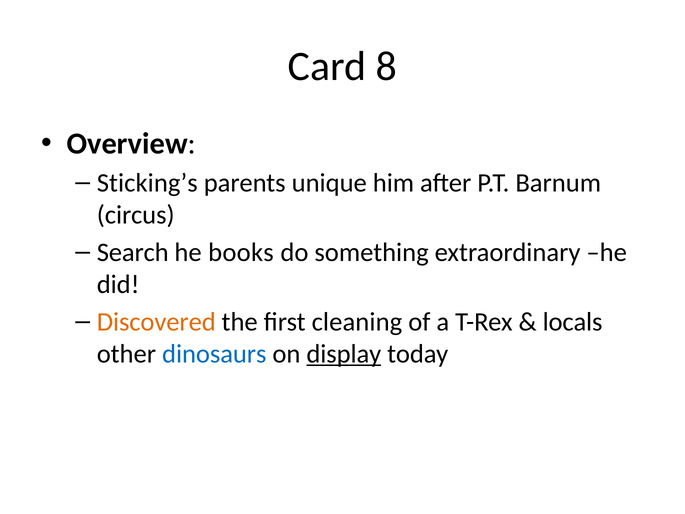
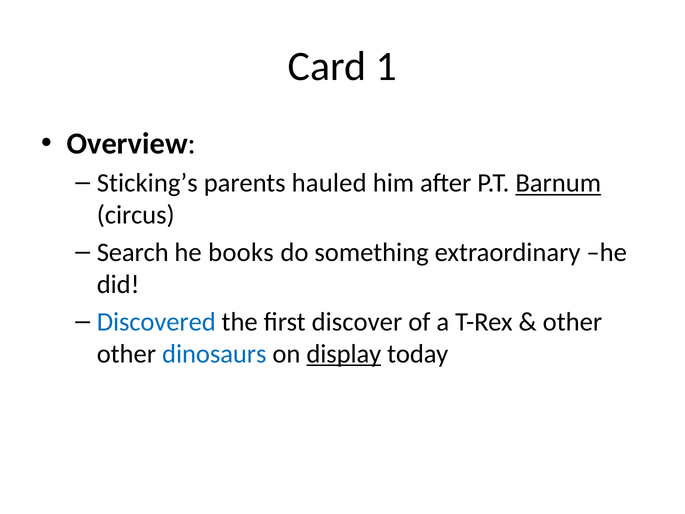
8: 8 -> 1 (386, 66)
unique: unique -> hauled (329, 183)
Barnum underline: none -> present (558, 183)
Discovered colour: orange -> blue (156, 322)
cleaning: cleaning -> discover (357, 322)
locals: locals -> other (572, 322)
